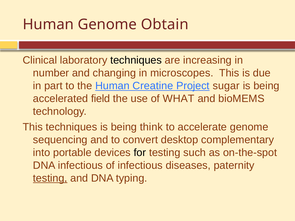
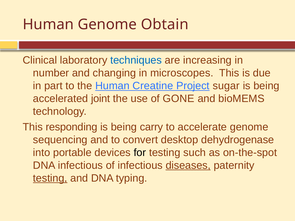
techniques colour: black -> blue (136, 60)
field: field -> joint (101, 99)
WHAT: WHAT -> GONE (179, 99)
This techniques: techniques -> responding (72, 127)
think: think -> carry (151, 127)
complementary: complementary -> dehydrogenase (238, 140)
diseases underline: none -> present (188, 166)
